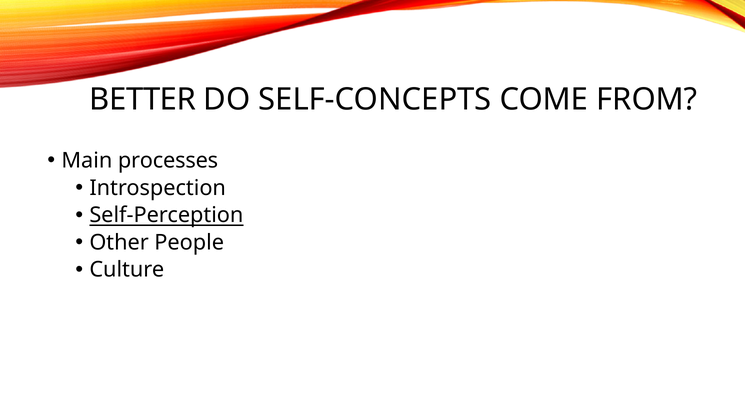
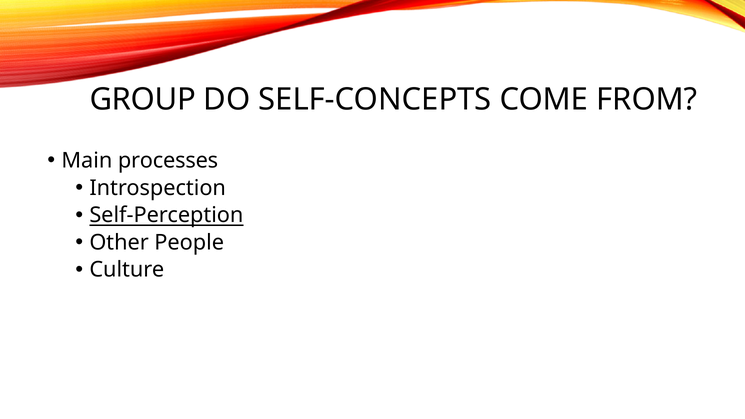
BETTER: BETTER -> GROUP (143, 100)
